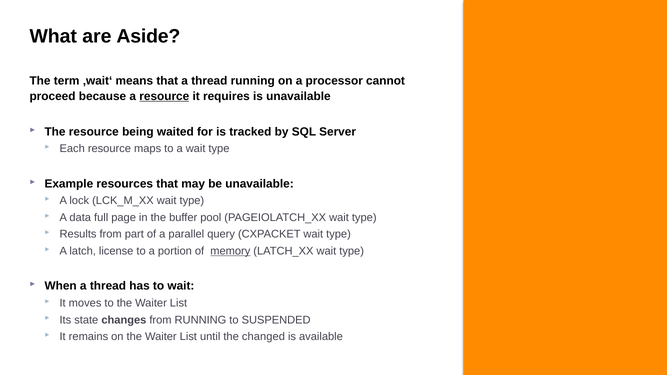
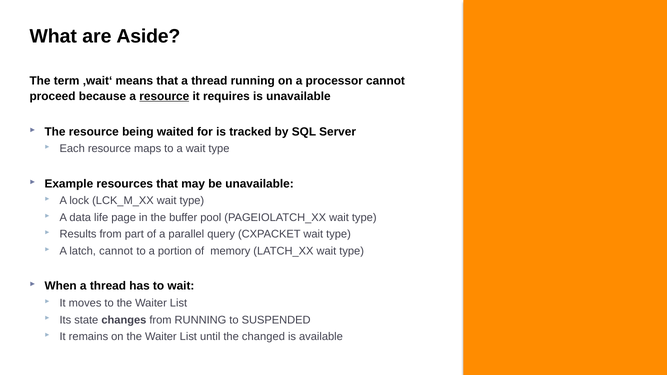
full: full -> life (101, 218)
latch license: license -> cannot (116, 251)
memory underline: present -> none (230, 251)
